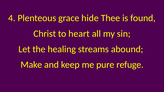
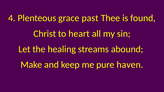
hide: hide -> past (90, 18)
refuge: refuge -> haven (130, 65)
